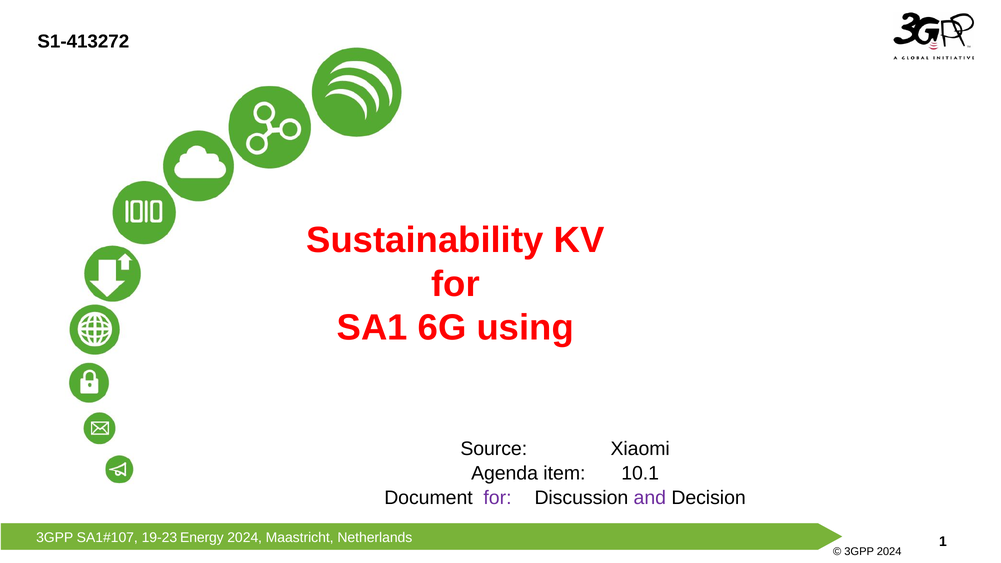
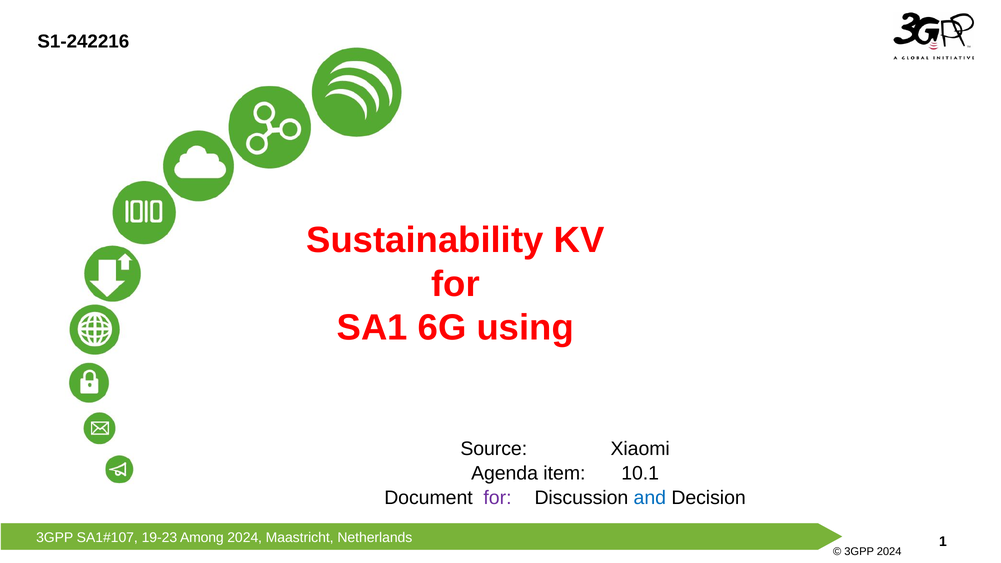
S1-413272: S1-413272 -> S1-242216 (83, 42)
and colour: purple -> blue (650, 498)
Energy: Energy -> Among (202, 537)
